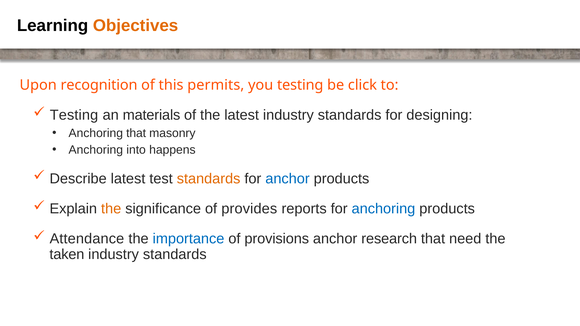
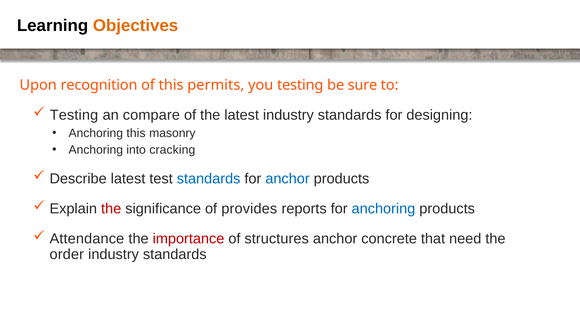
click: click -> sure (362, 85)
materials: materials -> compare (151, 115)
Anchoring that: that -> this (136, 133)
happens: happens -> cracking (172, 150)
standards colour: orange -> blue (209, 179)
the colour: orange -> red (111, 209)
importance colour: blue -> red (189, 239)
provisions: provisions -> structures (277, 239)
research: research -> concrete (389, 239)
taken: taken -> order (67, 255)
